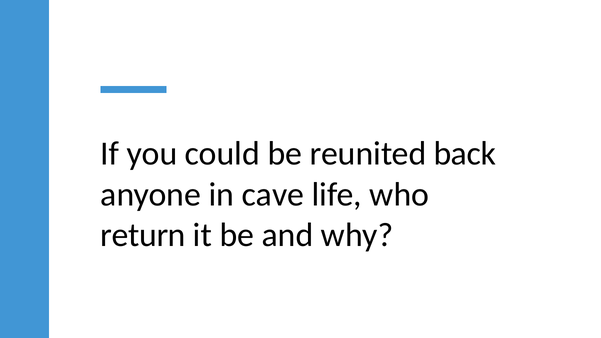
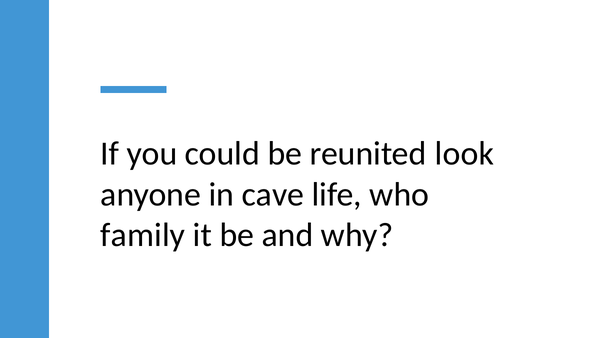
back: back -> look (464, 154)
return: return -> family (143, 235)
